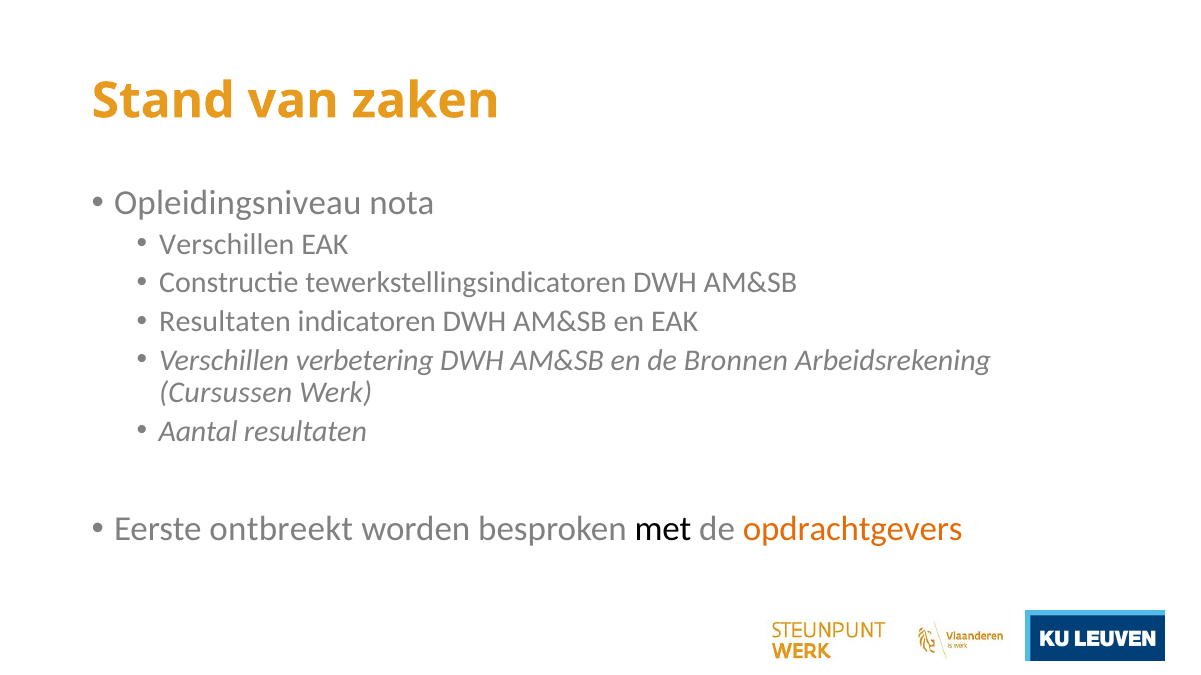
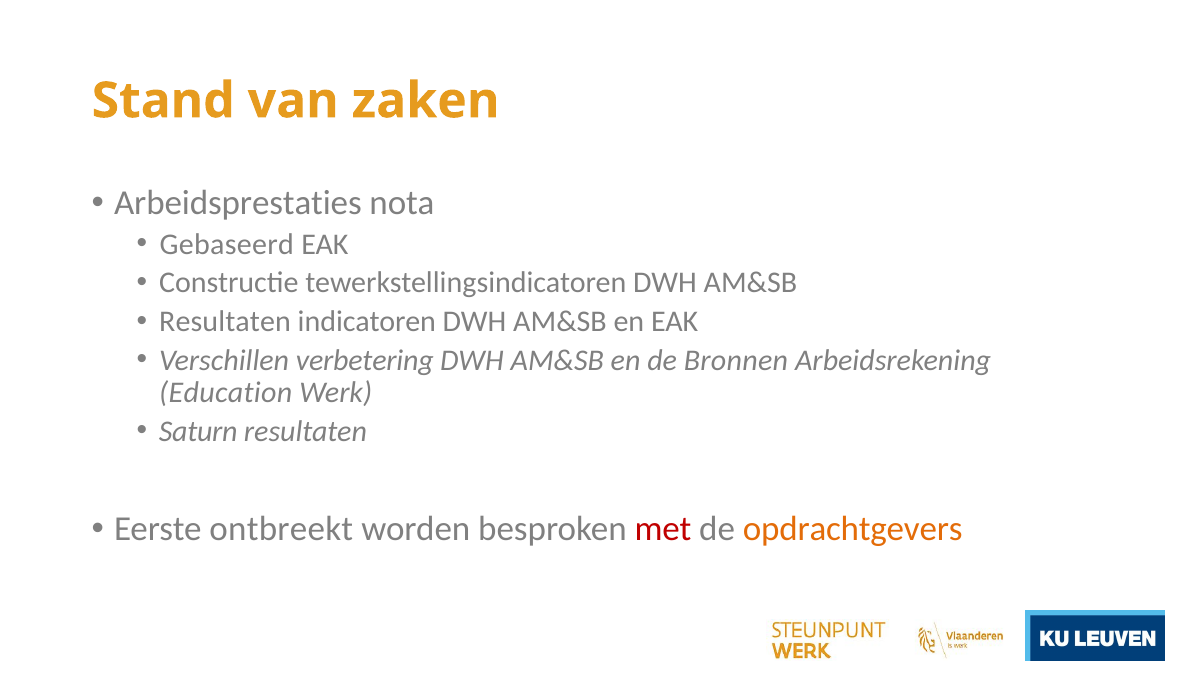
Opleidingsniveau: Opleidingsniveau -> Arbeidsprestaties (238, 203)
Verschillen: Verschillen -> Gebaseerd (227, 244)
Cursussen: Cursussen -> Education (226, 393)
Aantal: Aantal -> Saturn (198, 431)
met colour: black -> red (663, 529)
